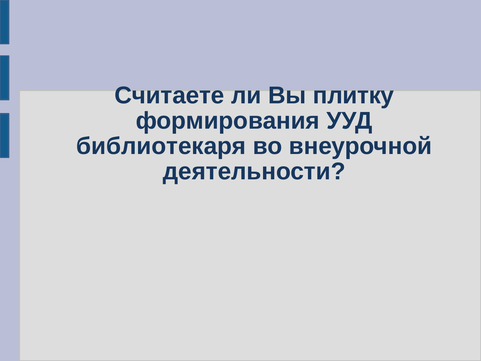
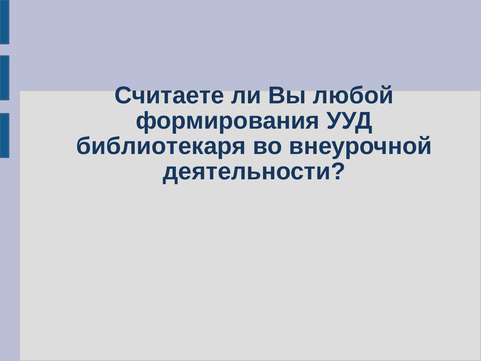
плитку: плитку -> любой (353, 95)
